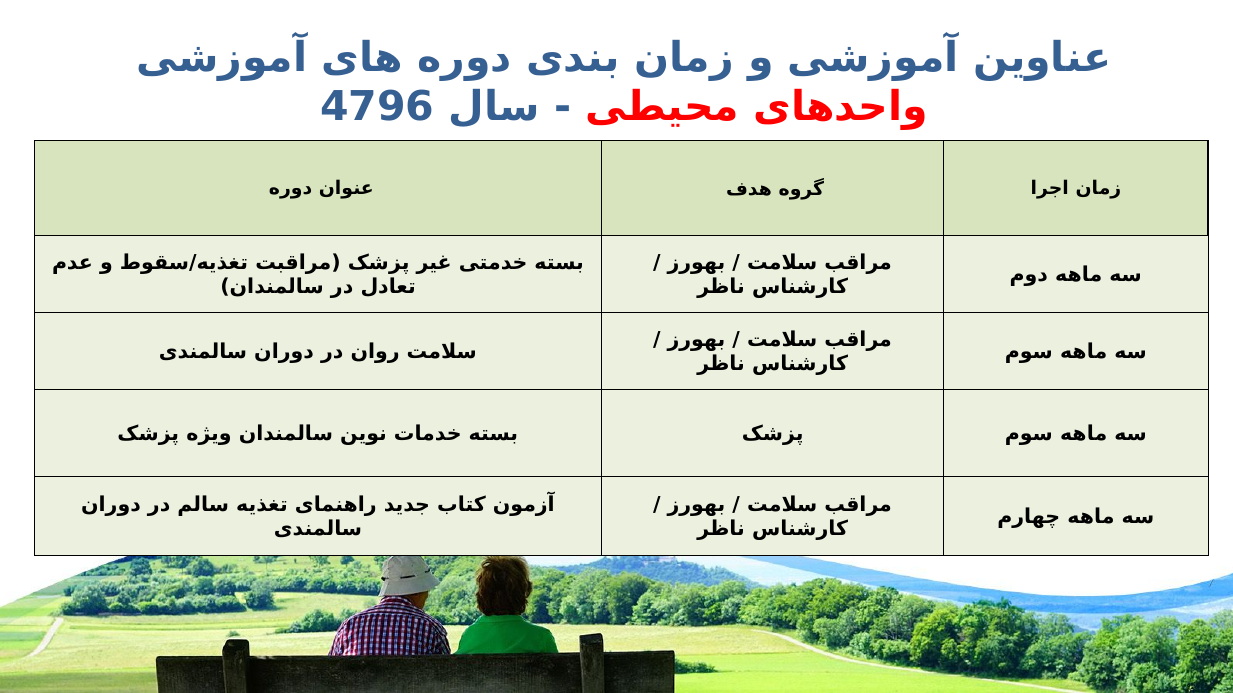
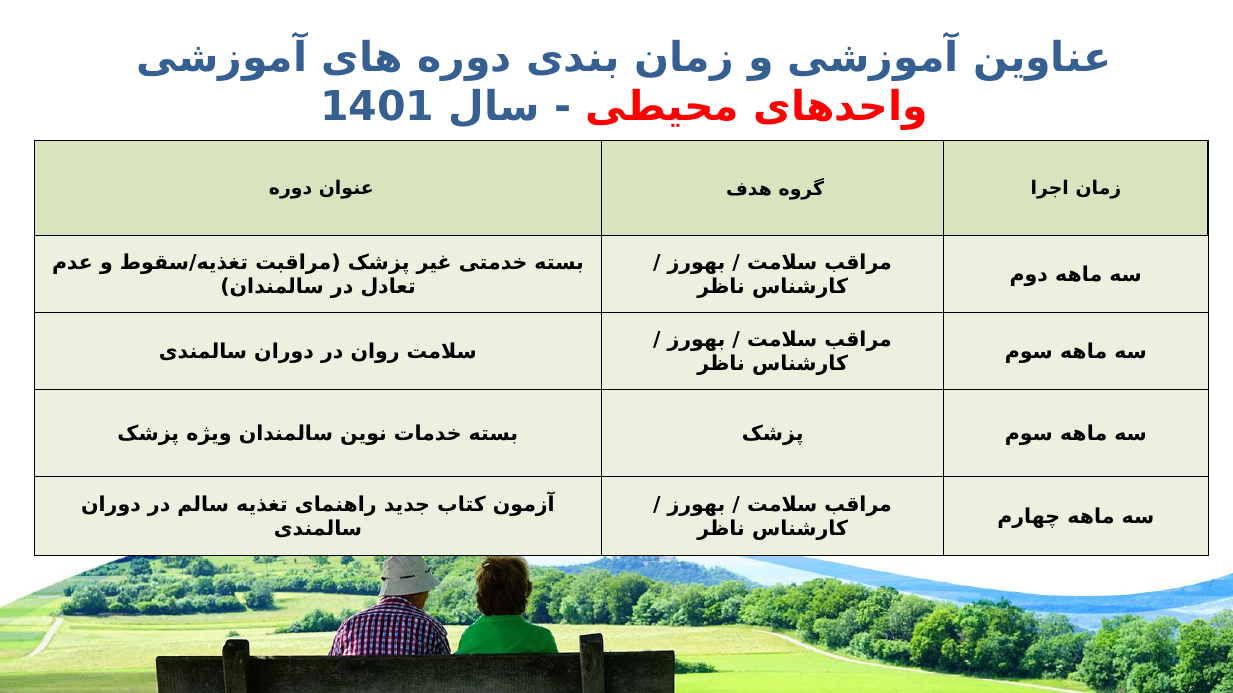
4796: 4796 -> 1401 (377, 107)
